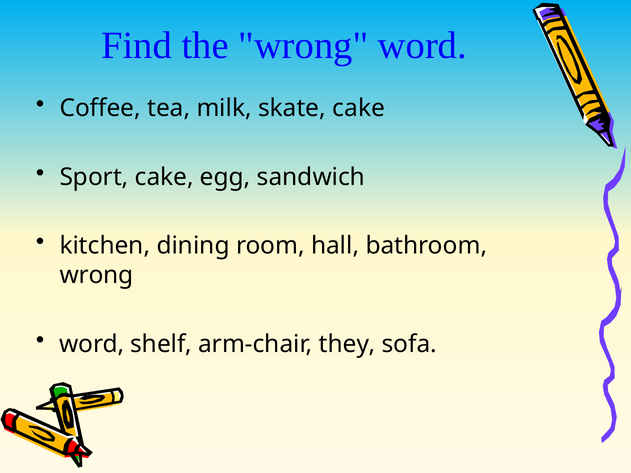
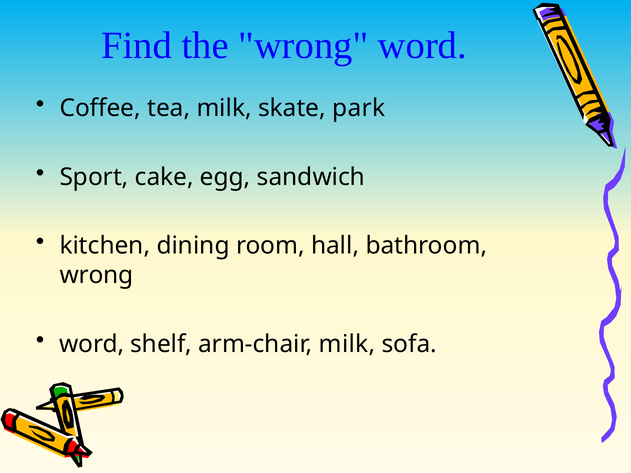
skate cake: cake -> park (359, 108)
arm-chair they: they -> milk (347, 344)
